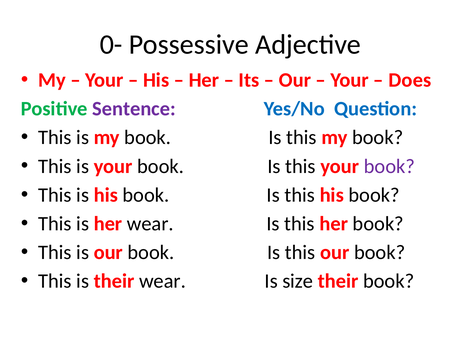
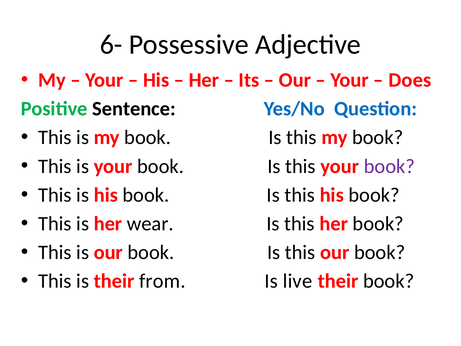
0-: 0- -> 6- (111, 45)
Sentence colour: purple -> black (134, 109)
their wear: wear -> from (162, 281)
size: size -> live (298, 281)
